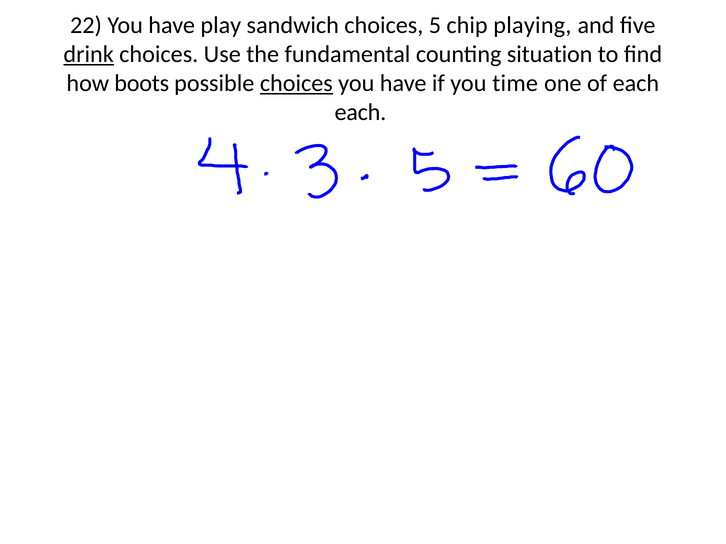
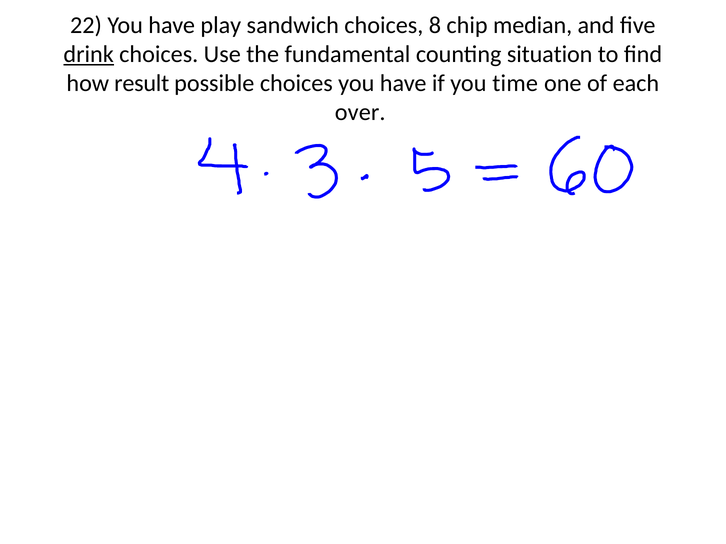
5: 5 -> 8 (435, 25)
playing: playing -> median (533, 25)
boots: boots -> result (142, 83)
choices underline: present -> none (296, 83)
each: each -> over (360, 112)
